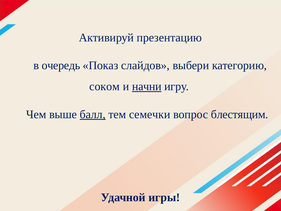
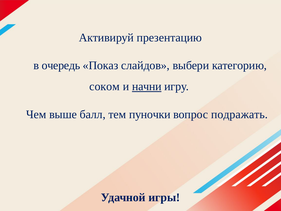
балл underline: present -> none (93, 114)
семечки: семечки -> пуночки (150, 114)
блестящим: блестящим -> подражать (240, 114)
